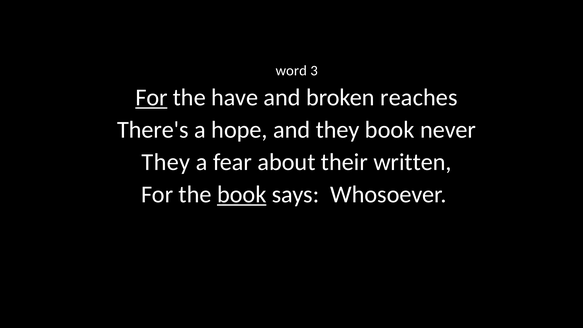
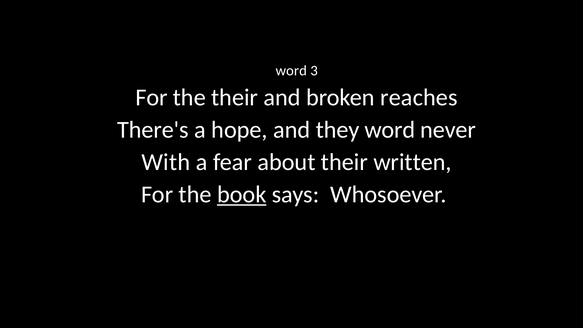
For underline: present -> none (151, 98)
the have: have -> their (235, 98)
they book: book -> word (390, 130)
They: They -> With (166, 162)
